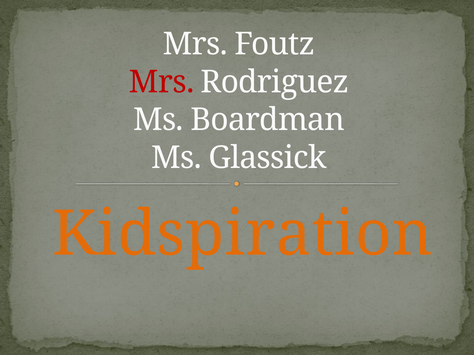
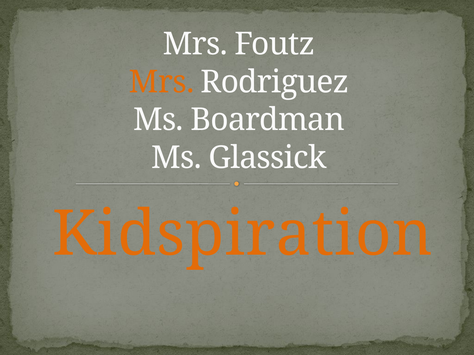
Mrs colour: red -> orange (162, 82)
